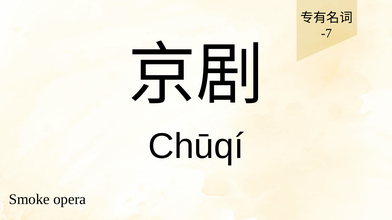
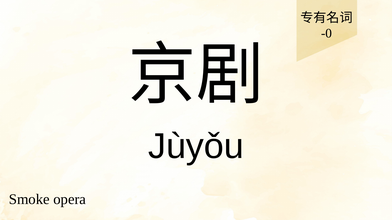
-7: -7 -> -0 (326, 33)
Chūqí: Chūqí -> Jùyǒu (196, 147)
